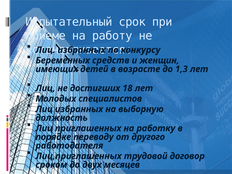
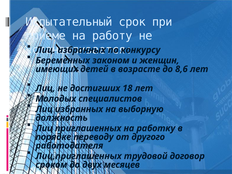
средств: средств -> законом (111, 60)
1,3: 1,3 -> 8,6 (181, 69)
